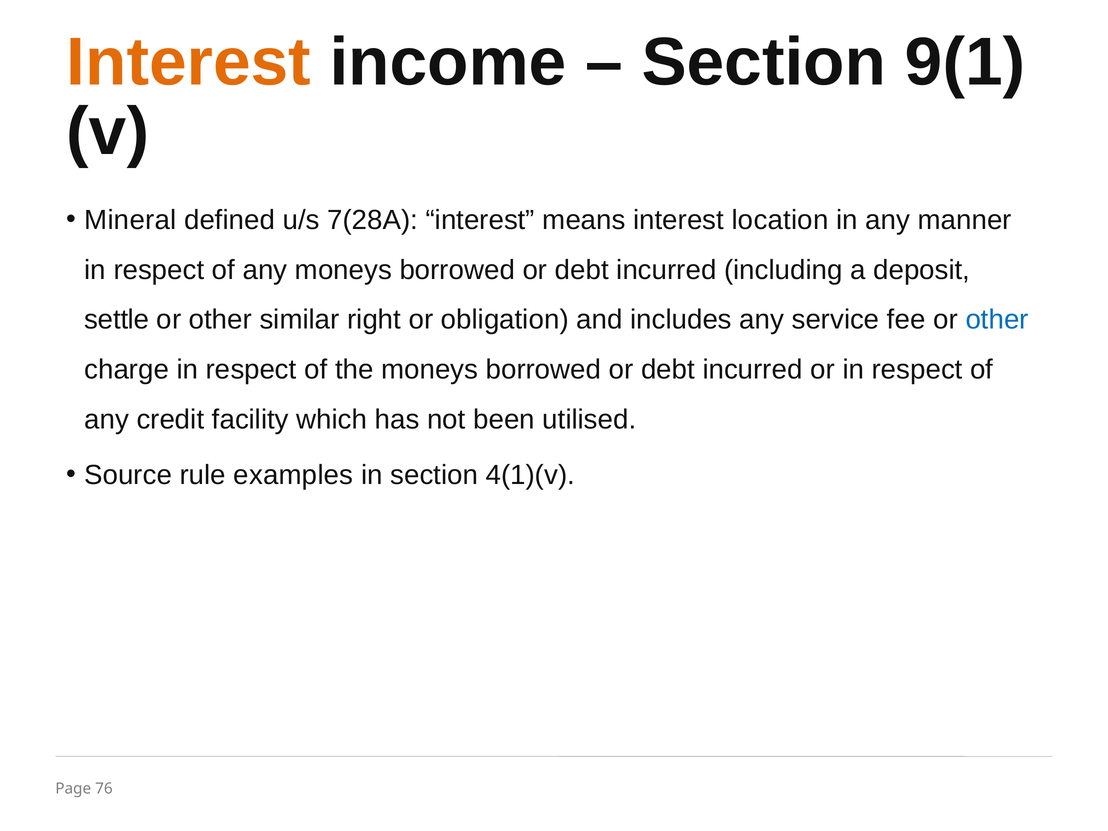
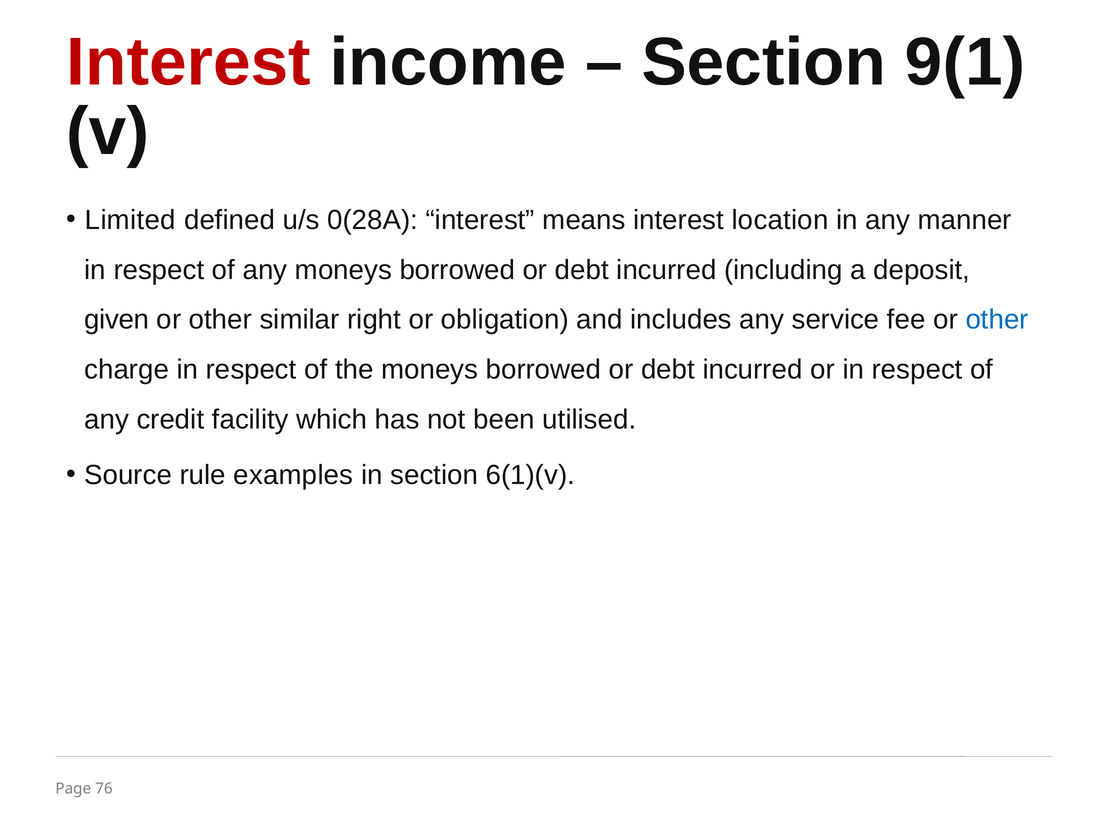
Interest colour: orange -> red (189, 63)
Mineral: Mineral -> Limited (130, 220)
7(28A: 7(28A -> 0(28A (373, 220)
settle: settle -> given (117, 320)
4(1)(v: 4(1)(v -> 6(1)(v (530, 475)
